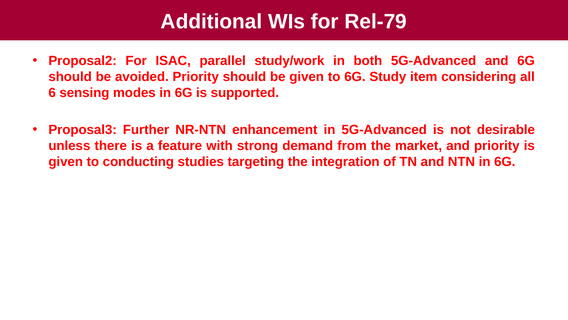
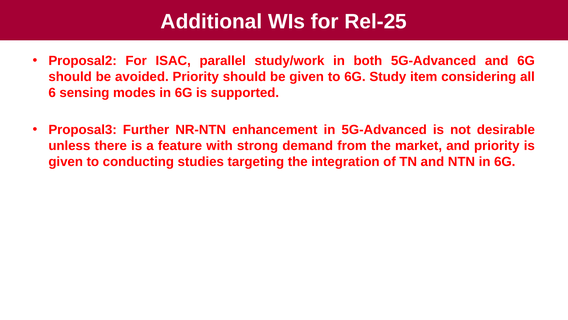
Rel-79: Rel-79 -> Rel-25 (376, 22)
